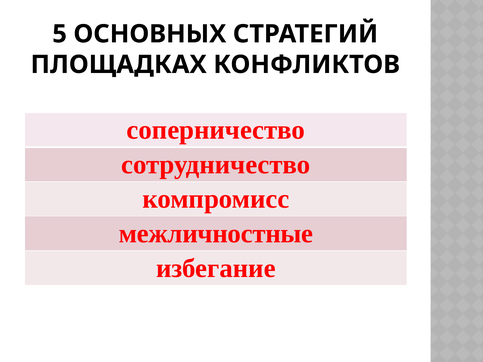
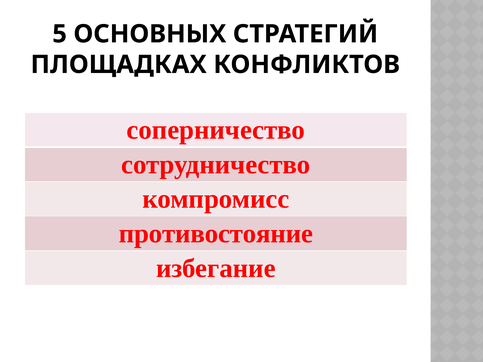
межличностные: межличностные -> противостояние (216, 234)
